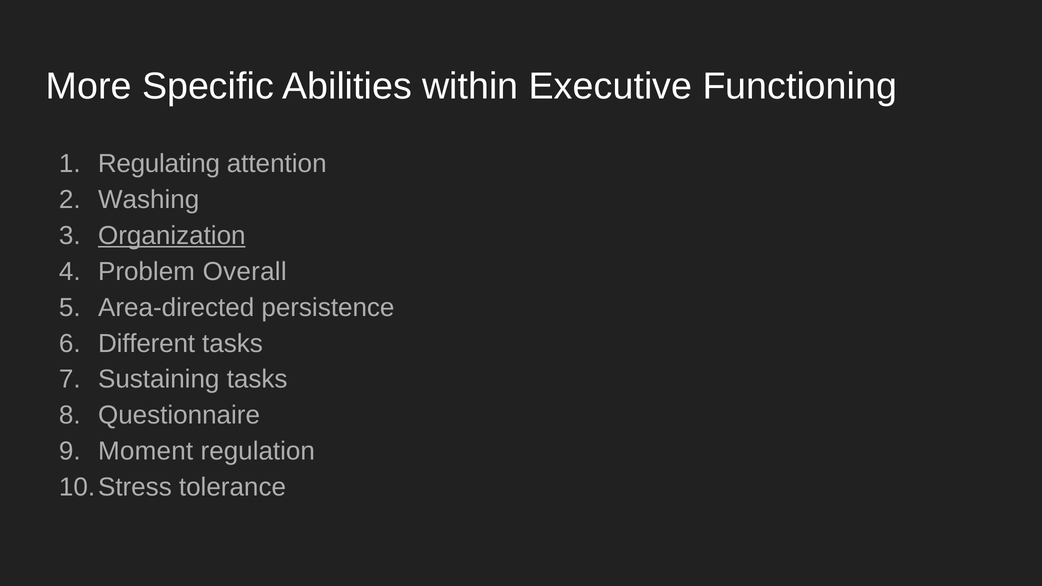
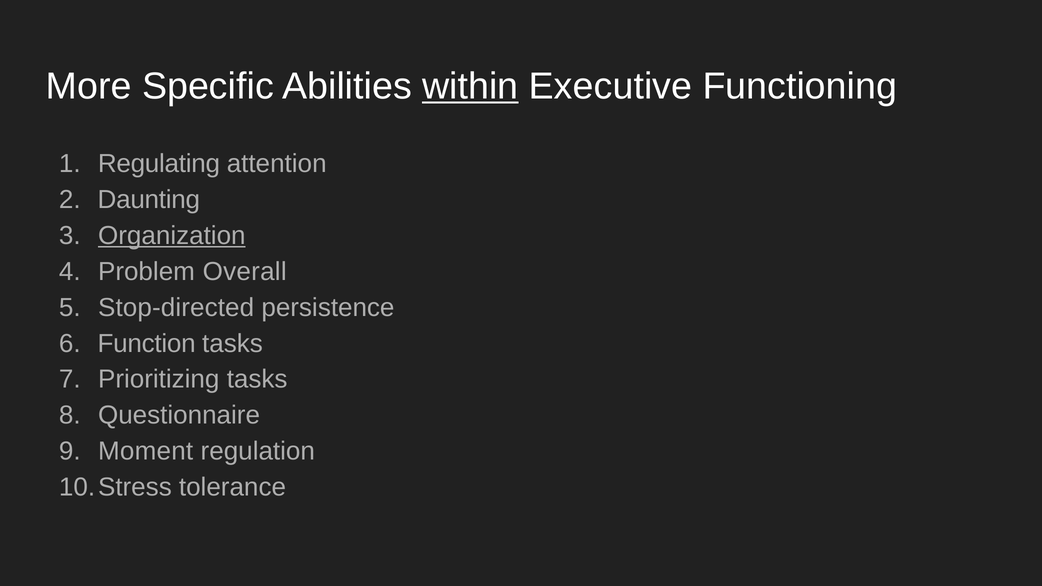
within underline: none -> present (470, 86)
Washing: Washing -> Daunting (149, 200)
Area-directed: Area-directed -> Stop-directed (176, 308)
Different: Different -> Function (147, 344)
Sustaining: Sustaining -> Prioritizing (159, 379)
